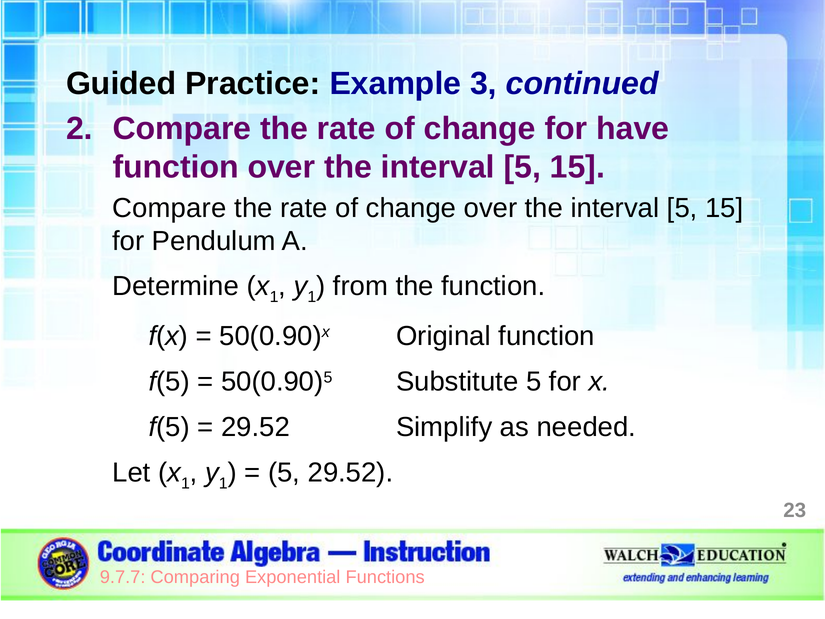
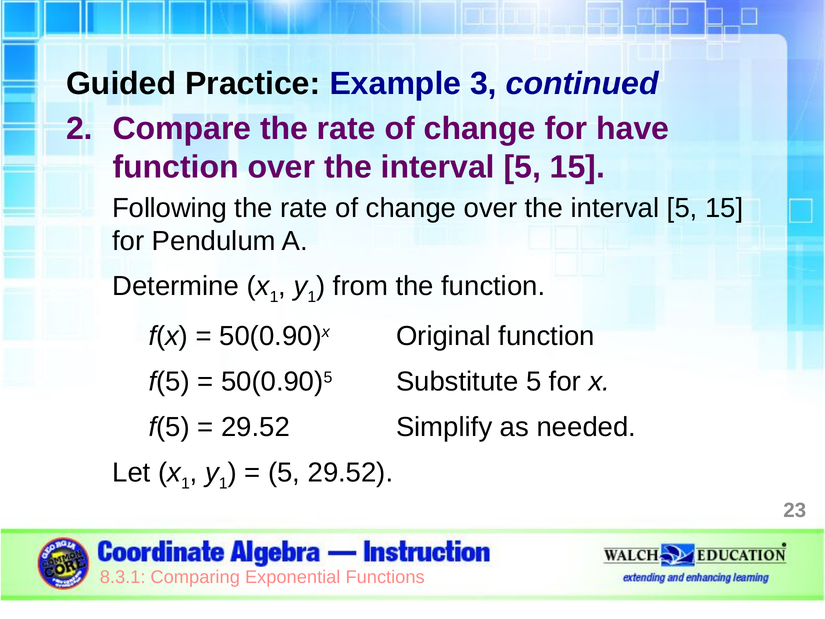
Compare: Compare -> Following (170, 208)
9.7.7: 9.7.7 -> 8.3.1 (123, 577)
